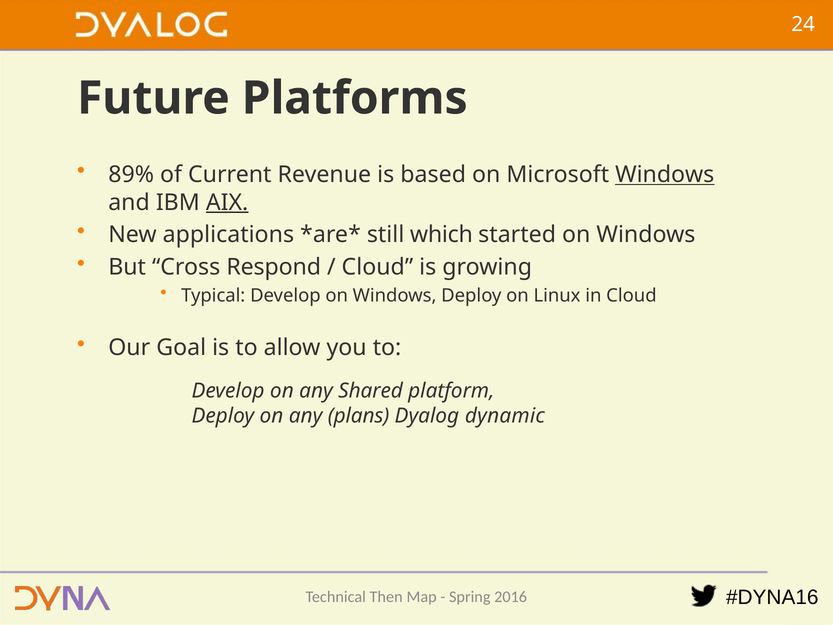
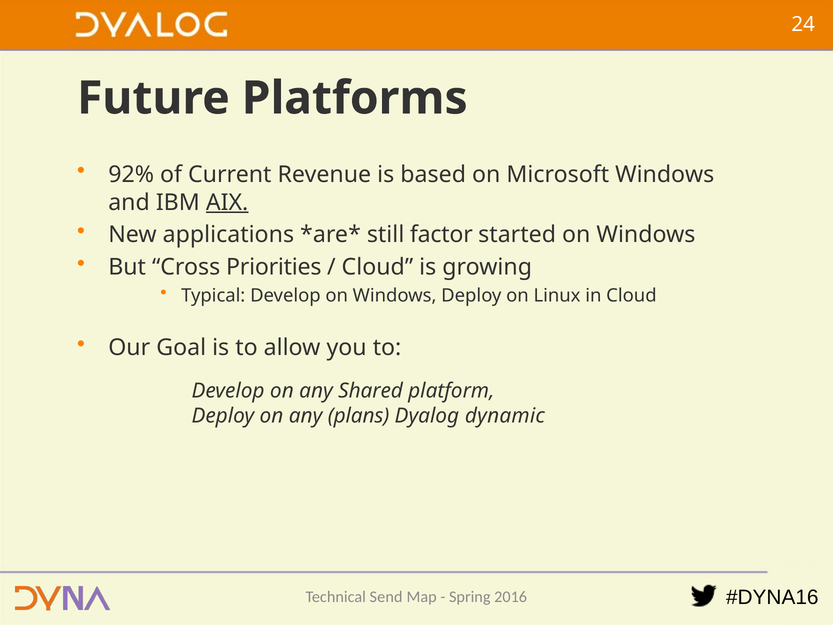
89%: 89% -> 92% (131, 175)
Windows underline: present -> none (665, 175)
which: which -> factor (441, 235)
Respond: Respond -> Priorities (274, 267)
Then: Then -> Send (386, 597)
